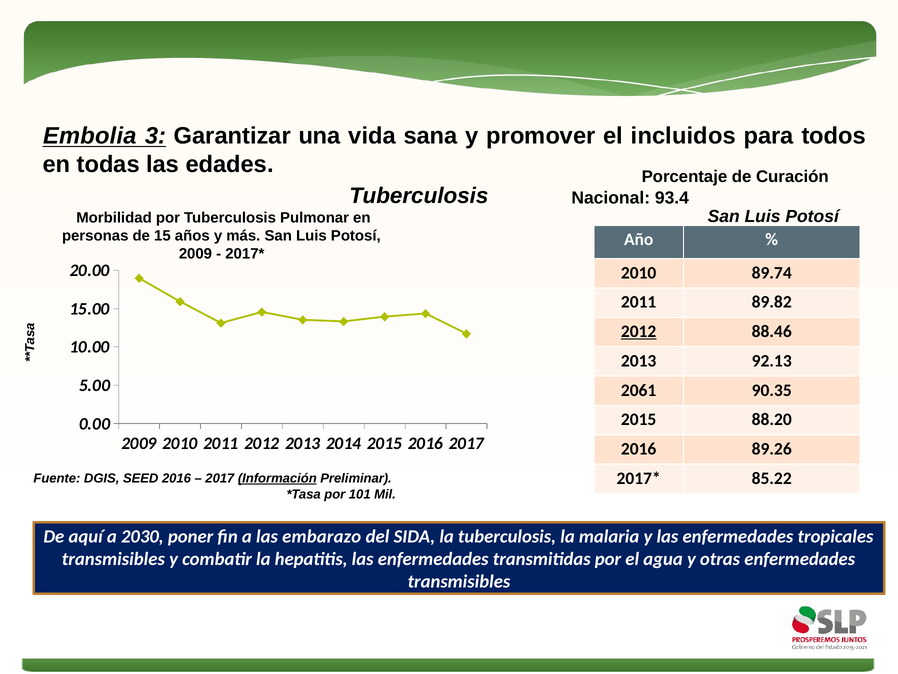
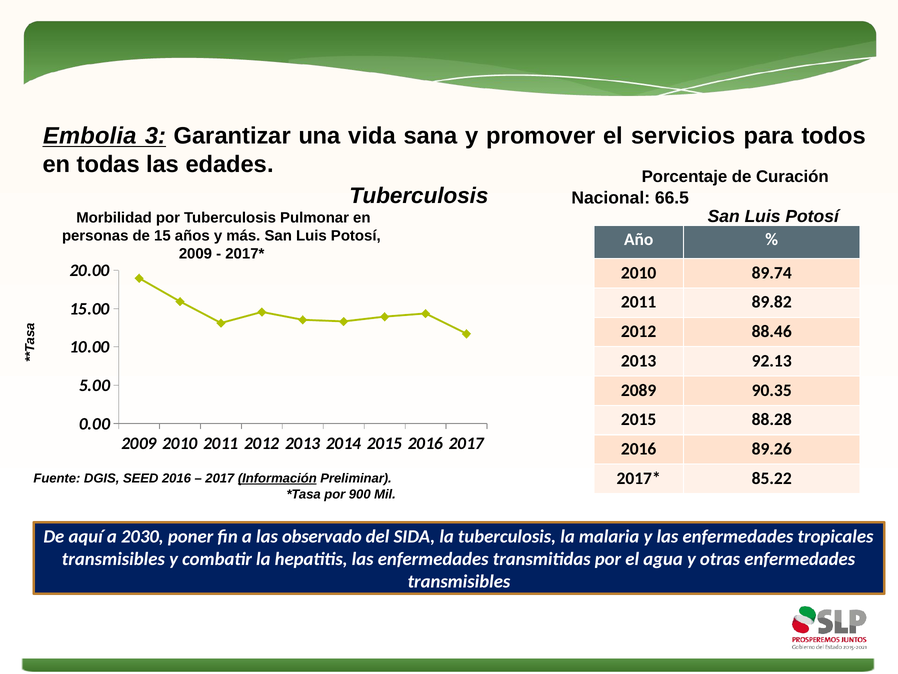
incluidos: incluidos -> servicios (683, 136)
93.4: 93.4 -> 66.5 (672, 198)
2012 underline: present -> none (639, 331)
2061: 2061 -> 2089 (639, 390)
88.20: 88.20 -> 88.28 (772, 419)
101: 101 -> 900 (360, 494)
embarazo: embarazo -> observado (322, 536)
